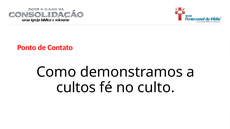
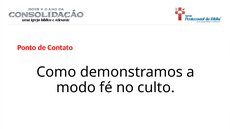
cultos: cultos -> modo (76, 88)
